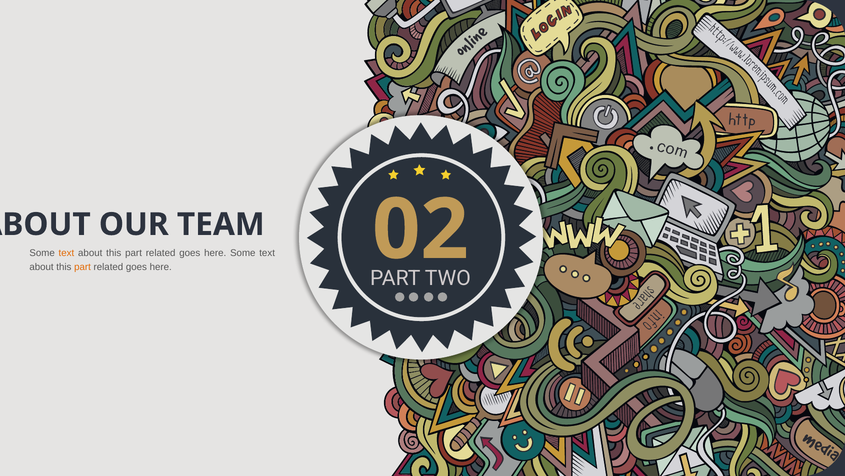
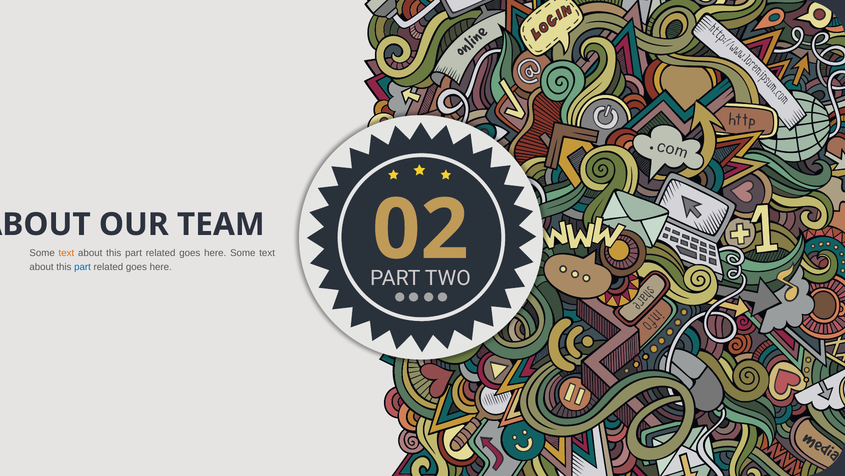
part colour: orange -> blue (82, 267)
